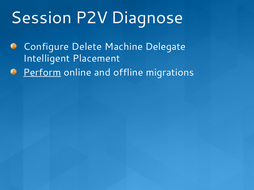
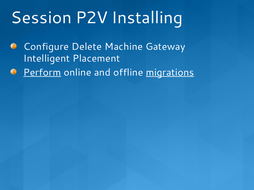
Diagnose: Diagnose -> Installing (147, 18)
Delegate: Delegate -> Gateway (165, 47)
migrations underline: none -> present (170, 73)
